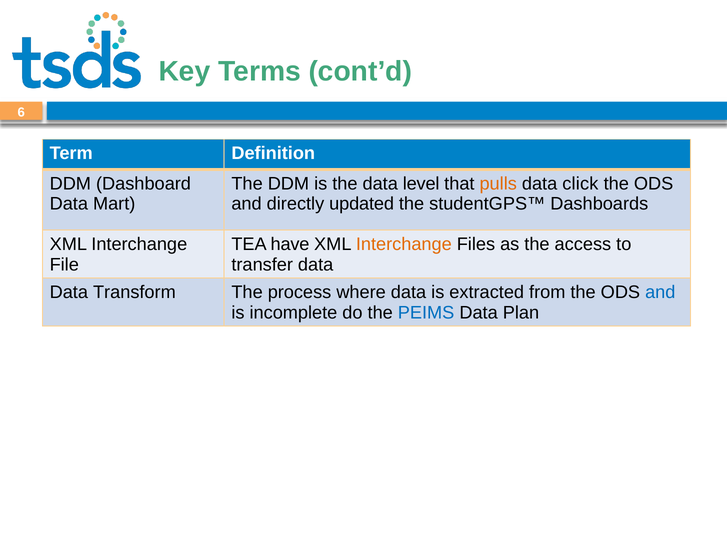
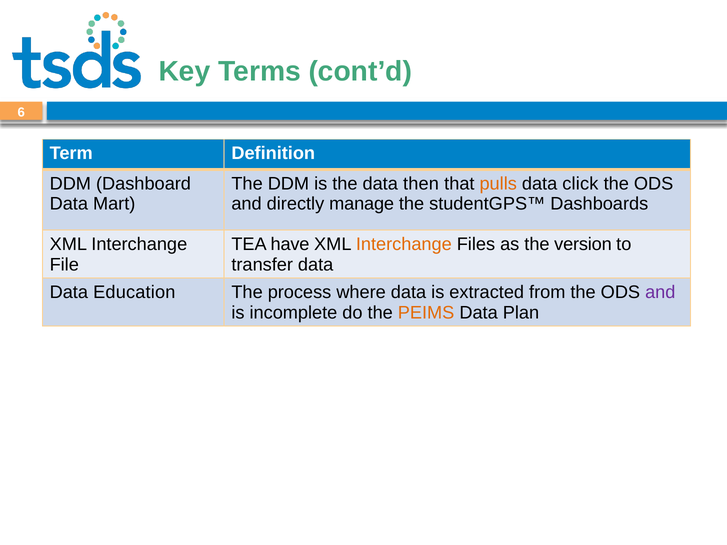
level: level -> then (421, 184)
updated: updated -> manage (362, 204)
access: access -> version (583, 244)
Transform: Transform -> Education (134, 292)
and colour: blue -> purple (660, 292)
PEIMS colour: blue -> orange (426, 313)
